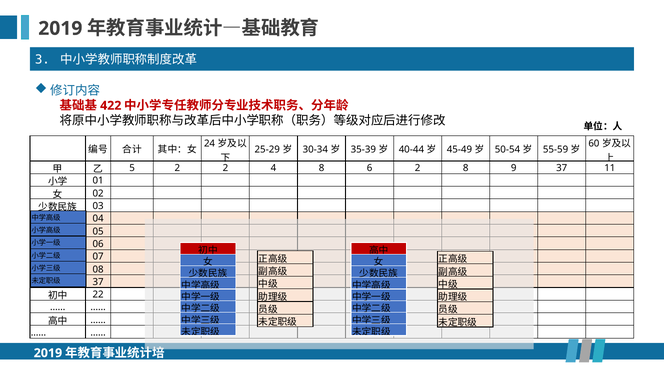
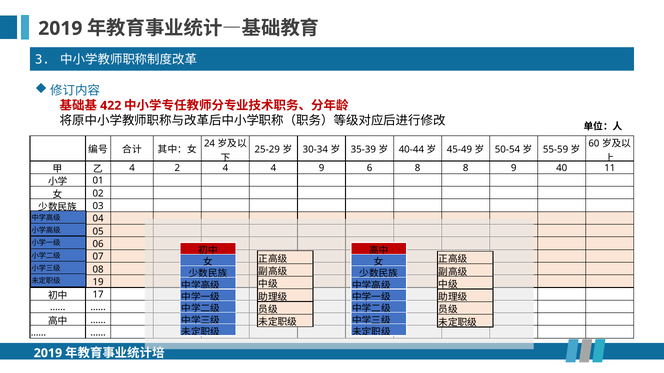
5: 5 -> 4 (132, 168)
2 2: 2 -> 4 (225, 168)
4 8: 8 -> 9 (322, 168)
6 2: 2 -> 8 (418, 168)
9 37: 37 -> 40 (562, 168)
37: 37 -> 19 (98, 282)
22: 22 -> 17 (98, 295)
